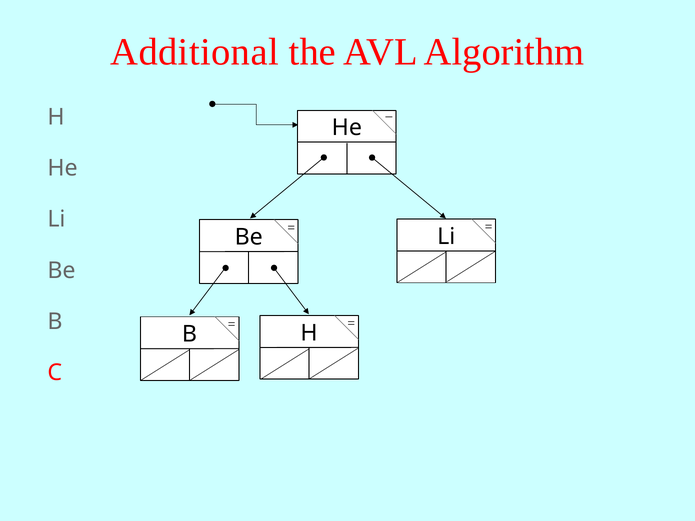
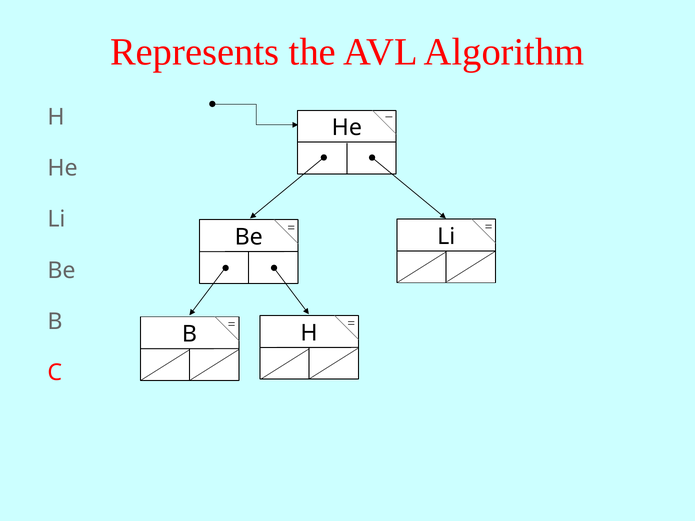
Additional: Additional -> Represents (195, 52)
